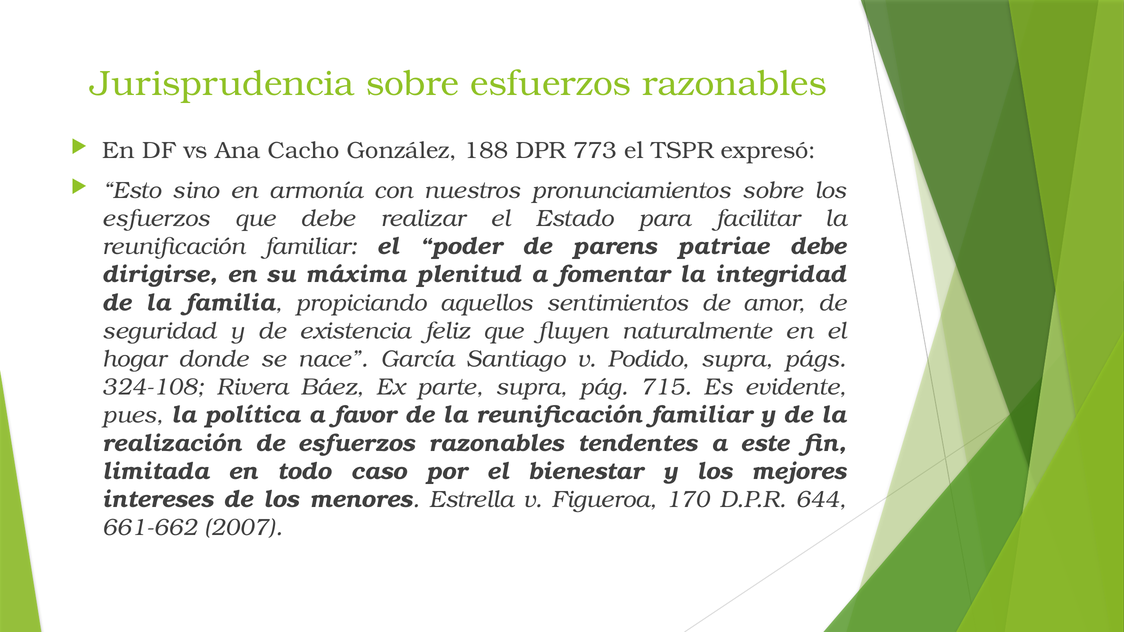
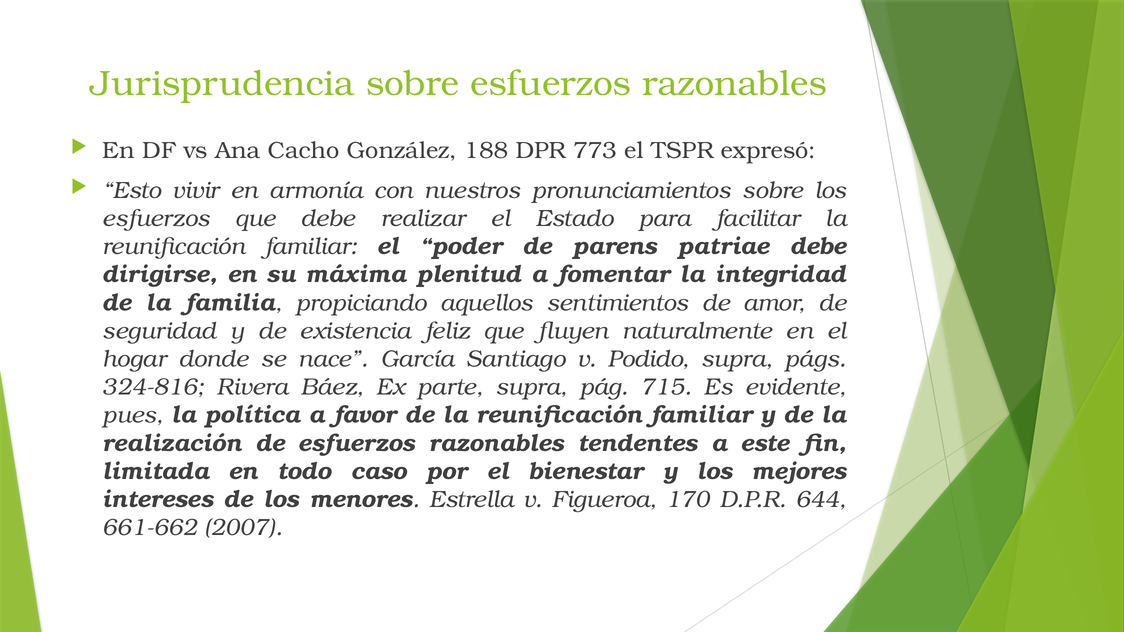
sino: sino -> vivir (196, 190)
324-108: 324-108 -> 324-816 (153, 387)
